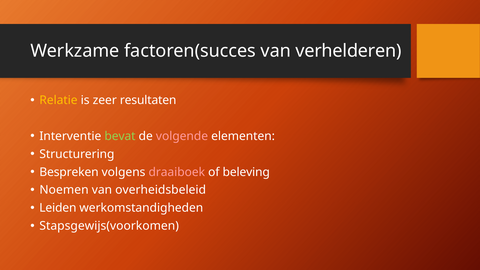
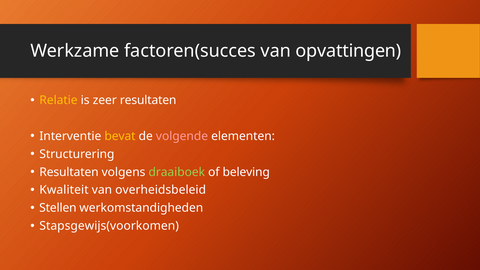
verhelderen: verhelderen -> opvattingen (348, 51)
bevat colour: light green -> yellow (120, 136)
Bespreken: Bespreken -> Resultaten (69, 172)
draaiboek colour: pink -> light green (177, 172)
Noemen: Noemen -> Kwaliteit (64, 190)
Leiden: Leiden -> Stellen (58, 208)
